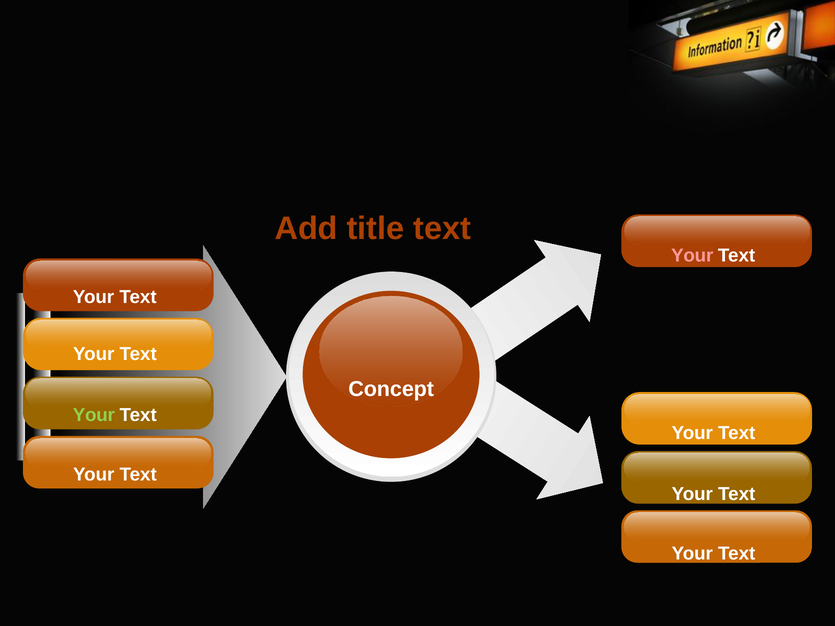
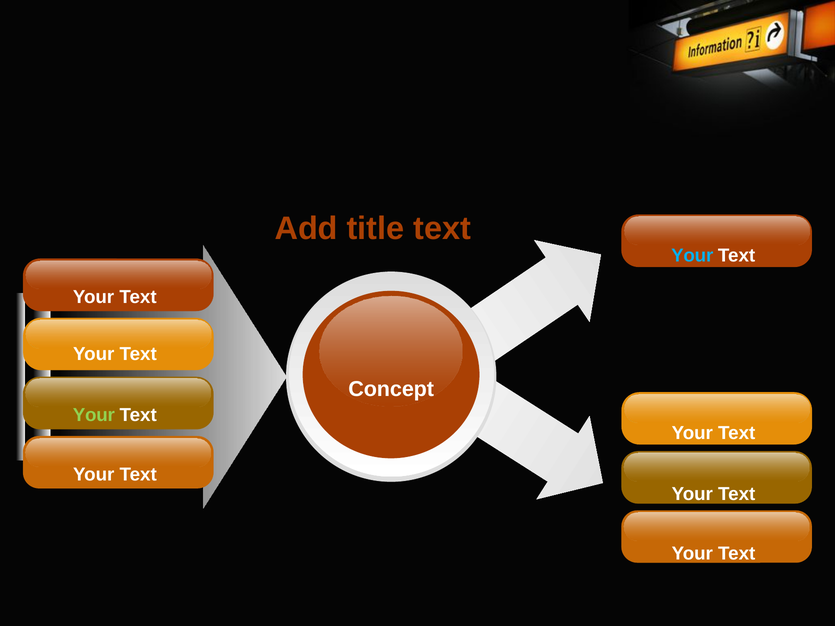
Your colour: pink -> light blue (692, 256)
